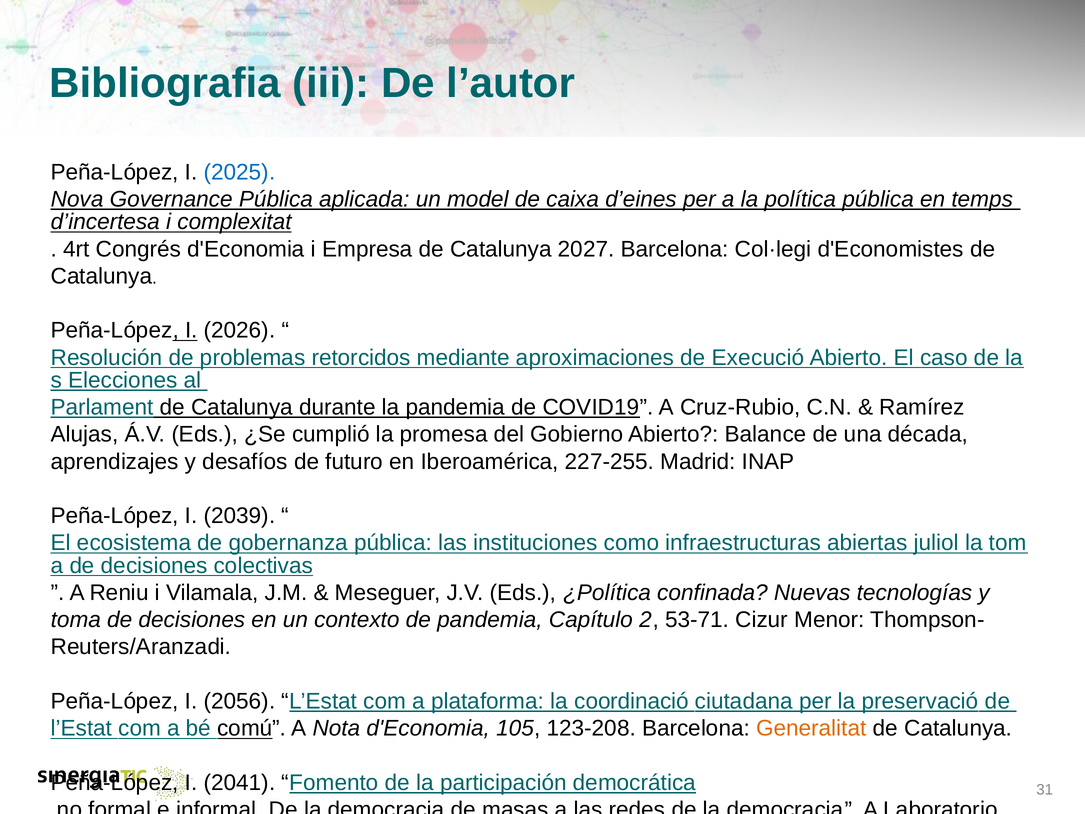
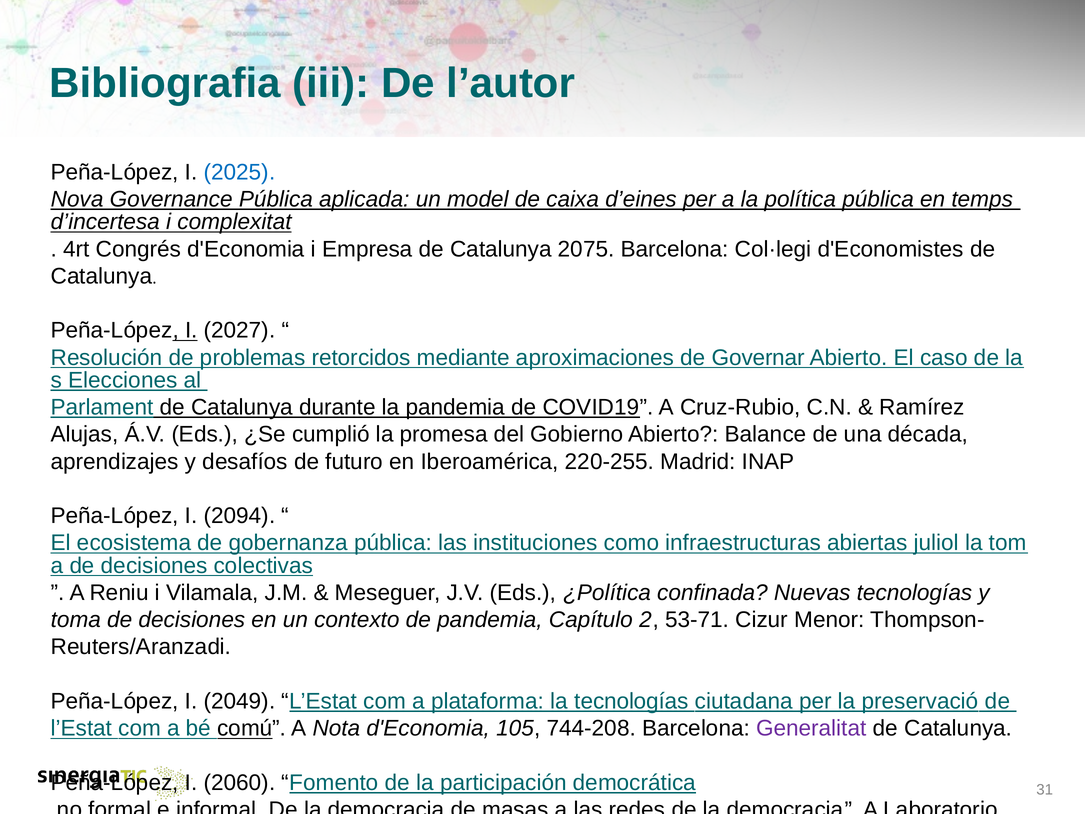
2027: 2027 -> 2075 (586, 249)
2026: 2026 -> 2027 (239, 330)
Execució: Execució -> Governar (758, 357)
227-255: 227-255 -> 220-255 (609, 461)
2039: 2039 -> 2094 (239, 516)
2056: 2056 -> 2049 (239, 701)
la coordinació: coordinació -> tecnologías (632, 701)
123-208: 123-208 -> 744-208 (591, 728)
Generalitat colour: orange -> purple (811, 728)
2041: 2041 -> 2060 (239, 782)
